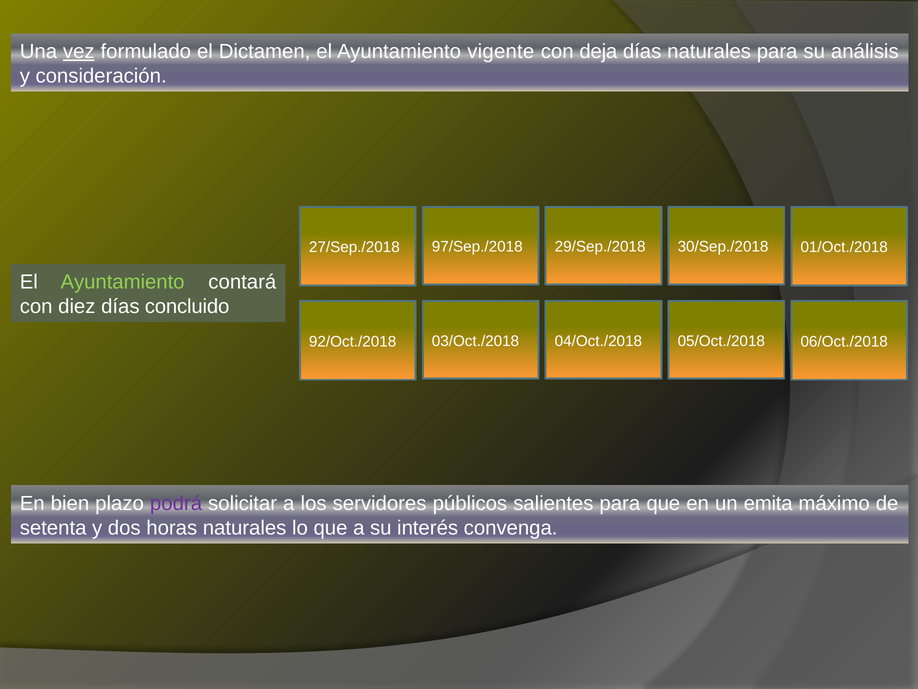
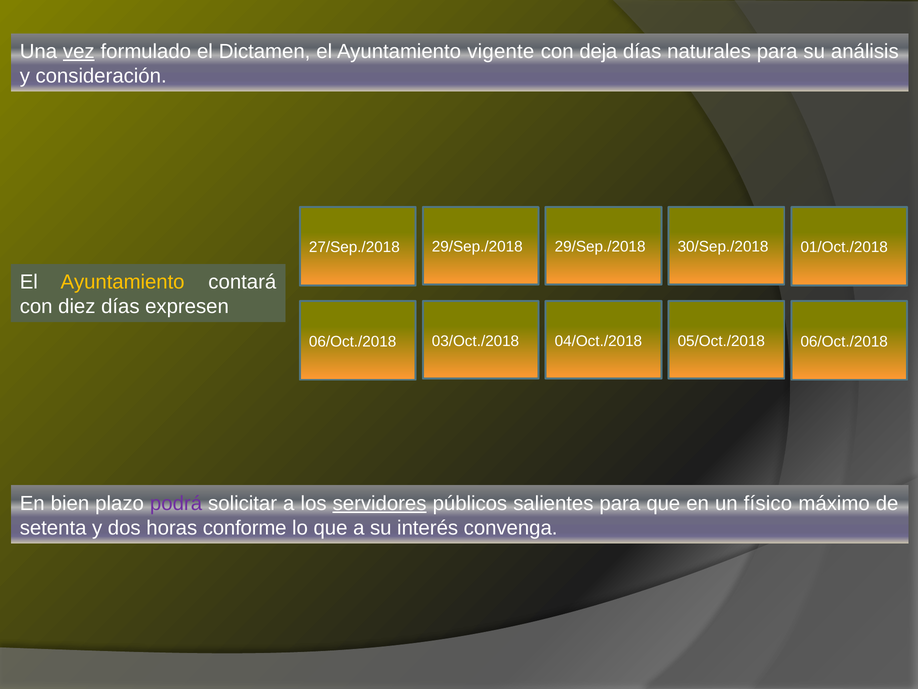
27/Sep./2018 97/Sep./2018: 97/Sep./2018 -> 29/Sep./2018 (477, 247)
Ayuntamiento colour: light green -> yellow (123, 282)
concluido: concluido -> expresen (187, 306)
92/Oct./2018: 92/Oct./2018 -> 06/Oct./2018 (353, 341)
servidores underline: none -> present (380, 503)
emita: emita -> físico (768, 503)
horas naturales: naturales -> conforme (245, 528)
